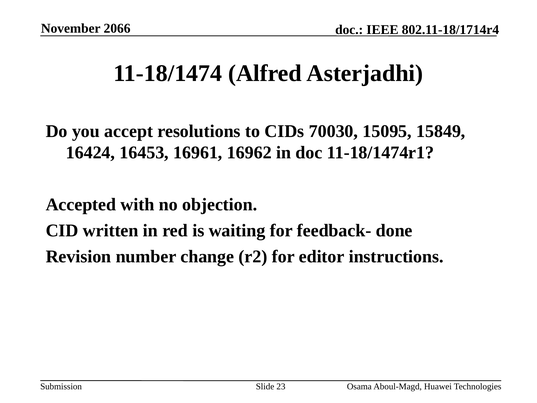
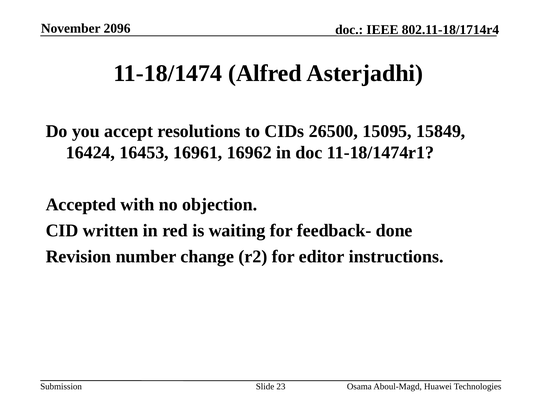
2066: 2066 -> 2096 (117, 28)
70030: 70030 -> 26500 (333, 131)
